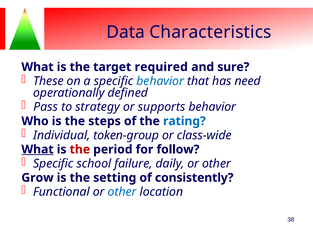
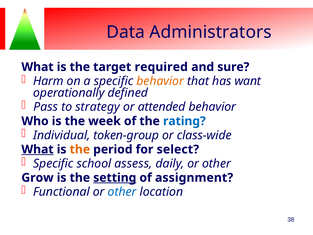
Characteristics: Characteristics -> Administrators (211, 32)
These: These -> Harm (48, 81)
behavior colour: blue -> orange (160, 81)
need: need -> want (248, 81)
supports: supports -> attended (162, 107)
steps: steps -> week (105, 121)
the colour: red -> orange (80, 149)
follow: follow -> select (178, 149)
failure: failure -> assess (133, 163)
setting underline: none -> present (115, 178)
consistently: consistently -> assignment (194, 178)
